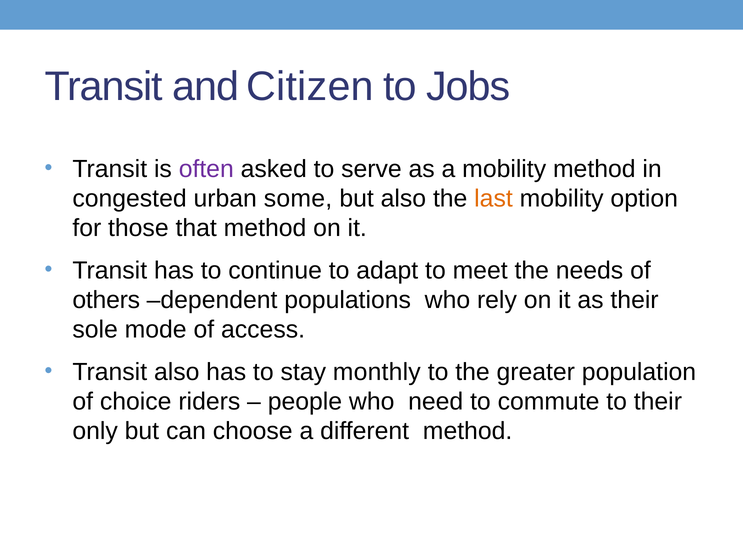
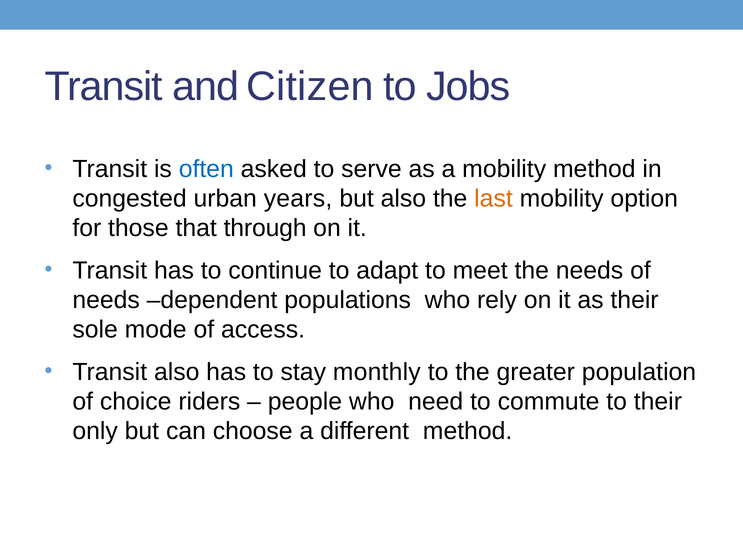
often colour: purple -> blue (206, 169)
some: some -> years (298, 199)
that method: method -> through (265, 228)
others: others -> needs (106, 300)
